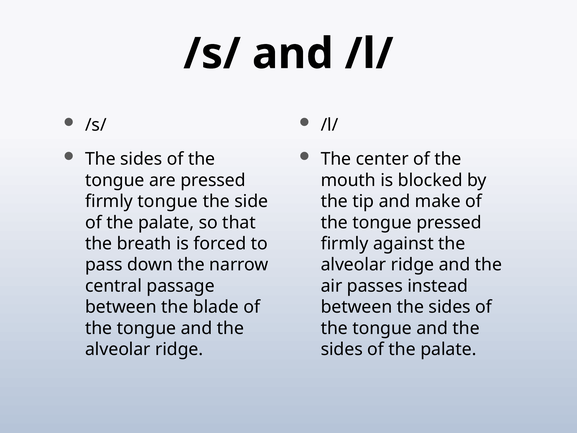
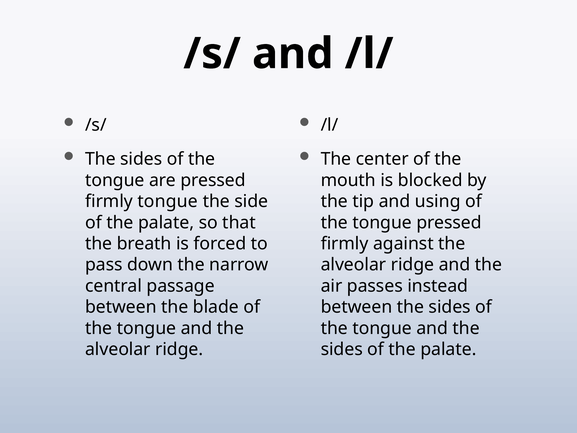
make: make -> using (438, 201)
